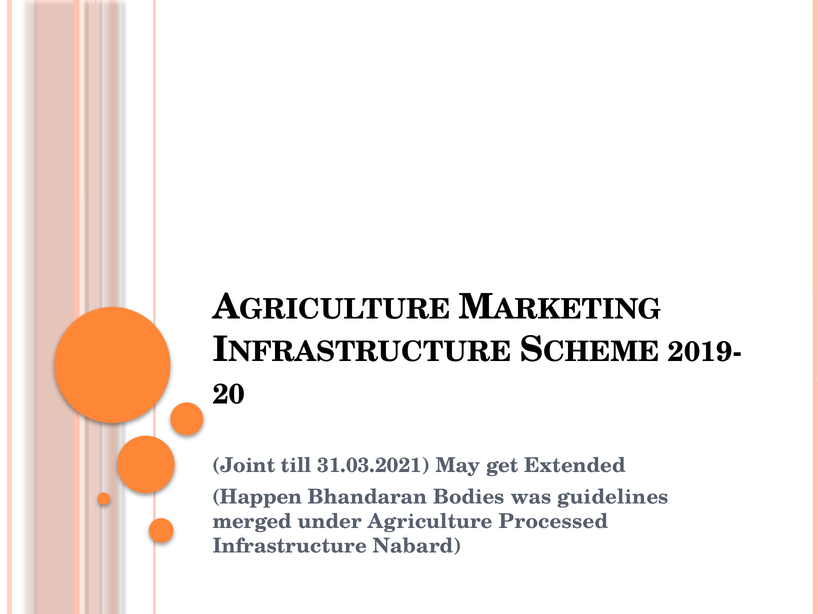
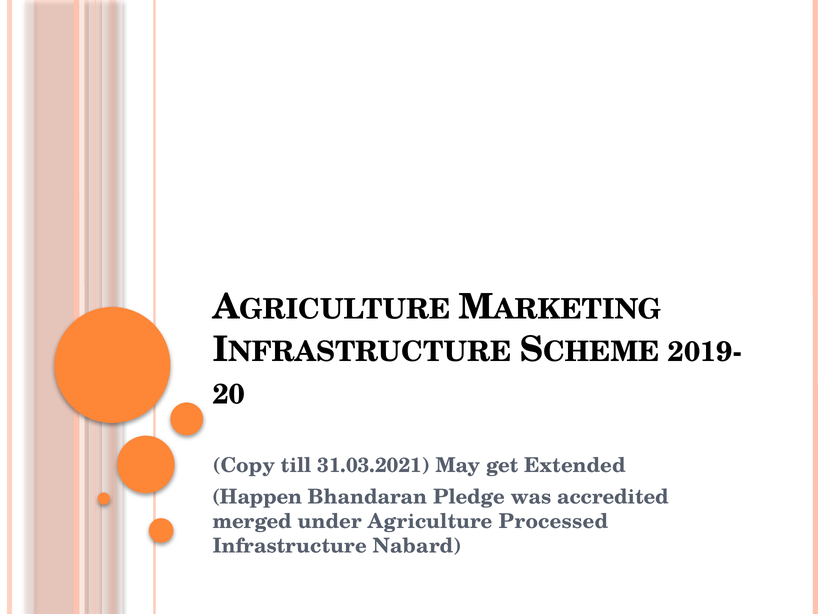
Joint: Joint -> Copy (244, 465)
Bodies: Bodies -> Pledge (469, 497)
guidelines: guidelines -> accredited (613, 497)
